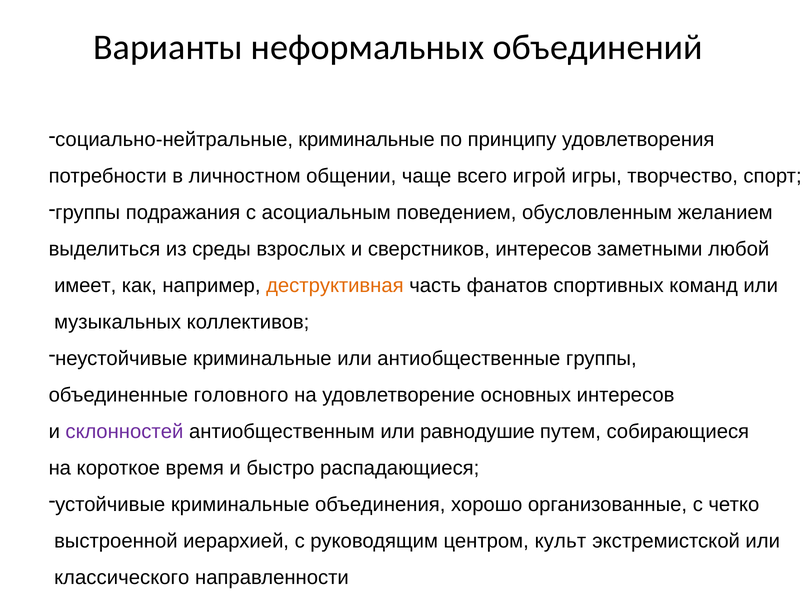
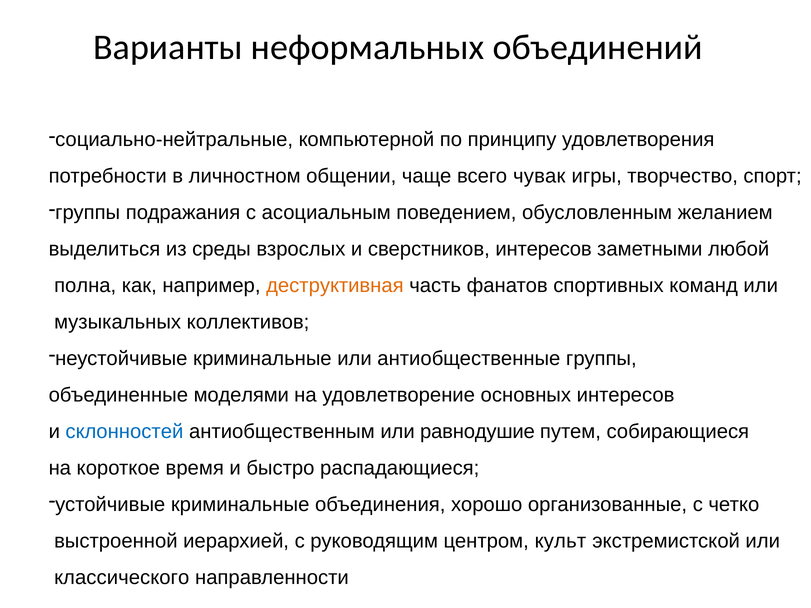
социально-нейтральные криминальные: криминальные -> компьютерной (366, 140)
игрой: игрой -> чувак (539, 176)
имеет: имеет -> полна (85, 286)
головного: головного -> моделями (241, 395)
склонностей colour: purple -> blue (124, 432)
